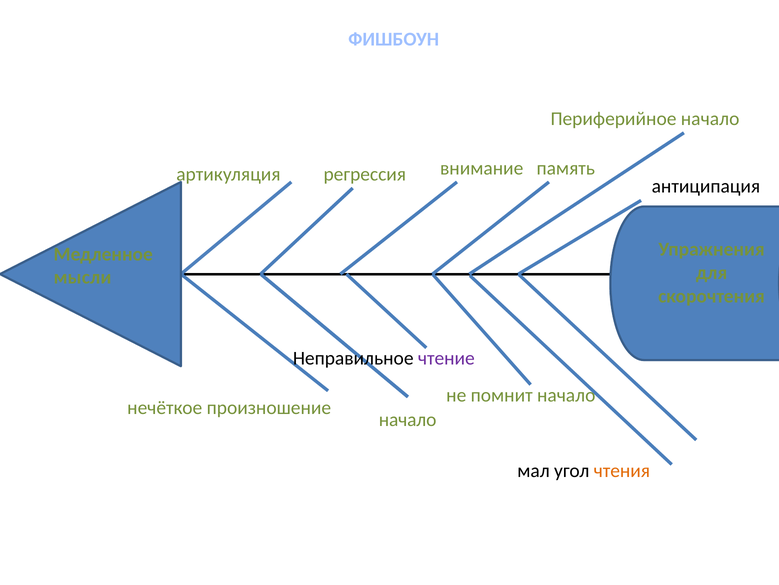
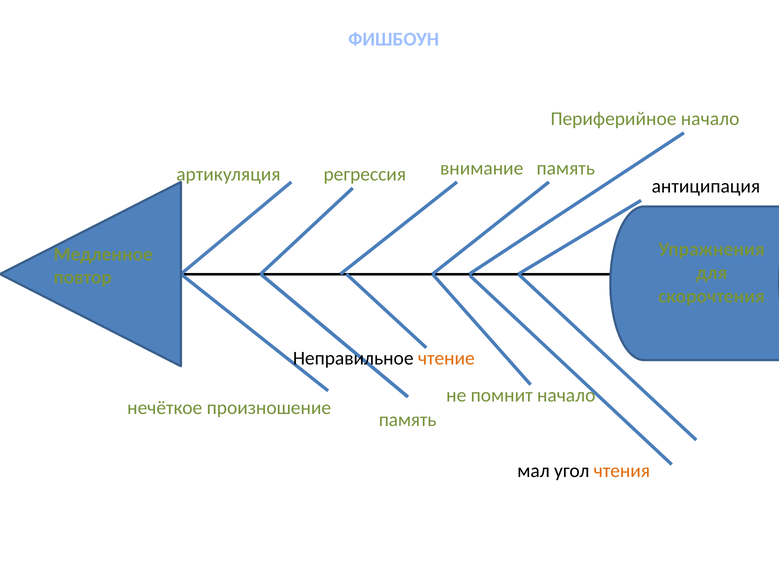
мысли: мысли -> повтор (83, 277)
чтение colour: purple -> orange (446, 358)
начало: начало -> память (408, 419)
